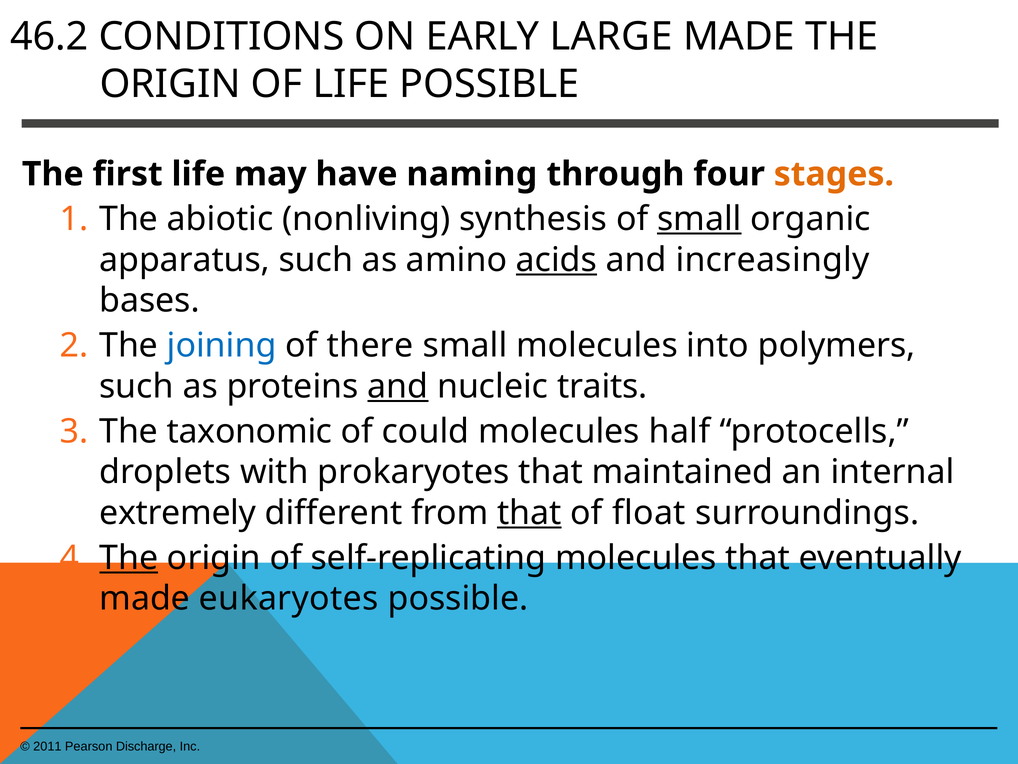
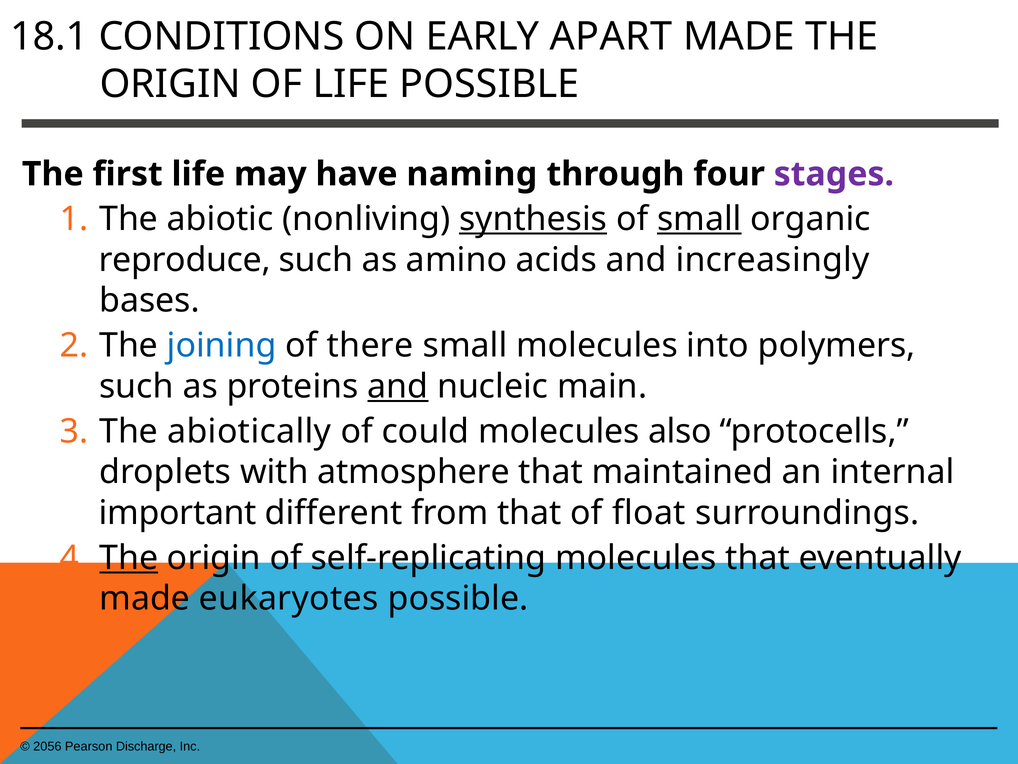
46.2: 46.2 -> 18.1 (49, 37)
LARGE: LARGE -> APART (611, 37)
stages colour: orange -> purple (834, 174)
synthesis underline: none -> present (533, 219)
apparatus: apparatus -> reproduce (185, 260)
acids underline: present -> none (556, 260)
traits: traits -> main (602, 386)
taxonomic: taxonomic -> abiotically (249, 431)
half: half -> also (680, 431)
prokaryotes: prokaryotes -> atmosphere (414, 472)
extremely: extremely -> important (178, 513)
that underline: present -> none (529, 513)
2011: 2011 -> 2056 (47, 746)
